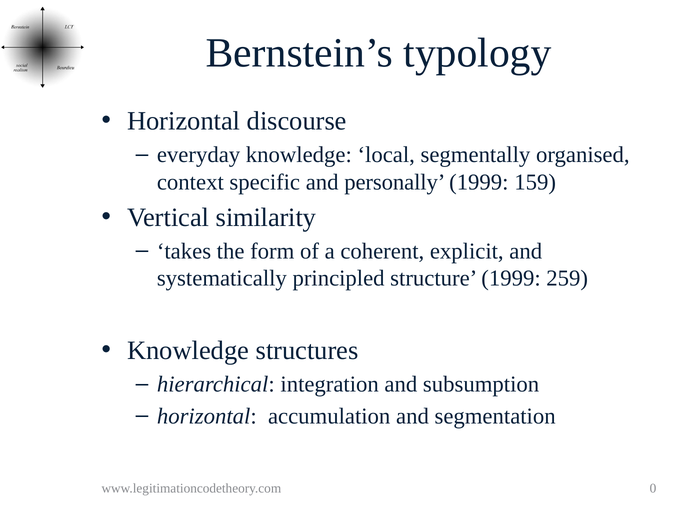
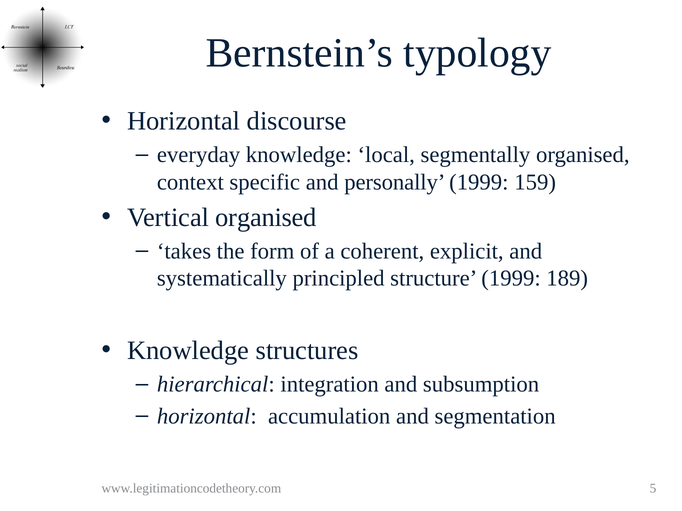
Vertical similarity: similarity -> organised (266, 217)
259: 259 -> 189 (567, 279)
0: 0 -> 5 (653, 489)
